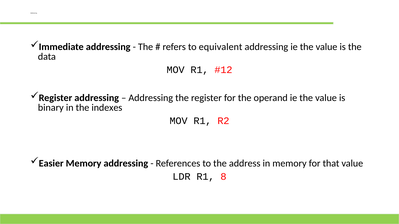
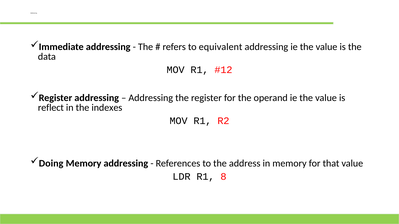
binary: binary -> reflect (51, 108)
Easier: Easier -> Doing (51, 164)
